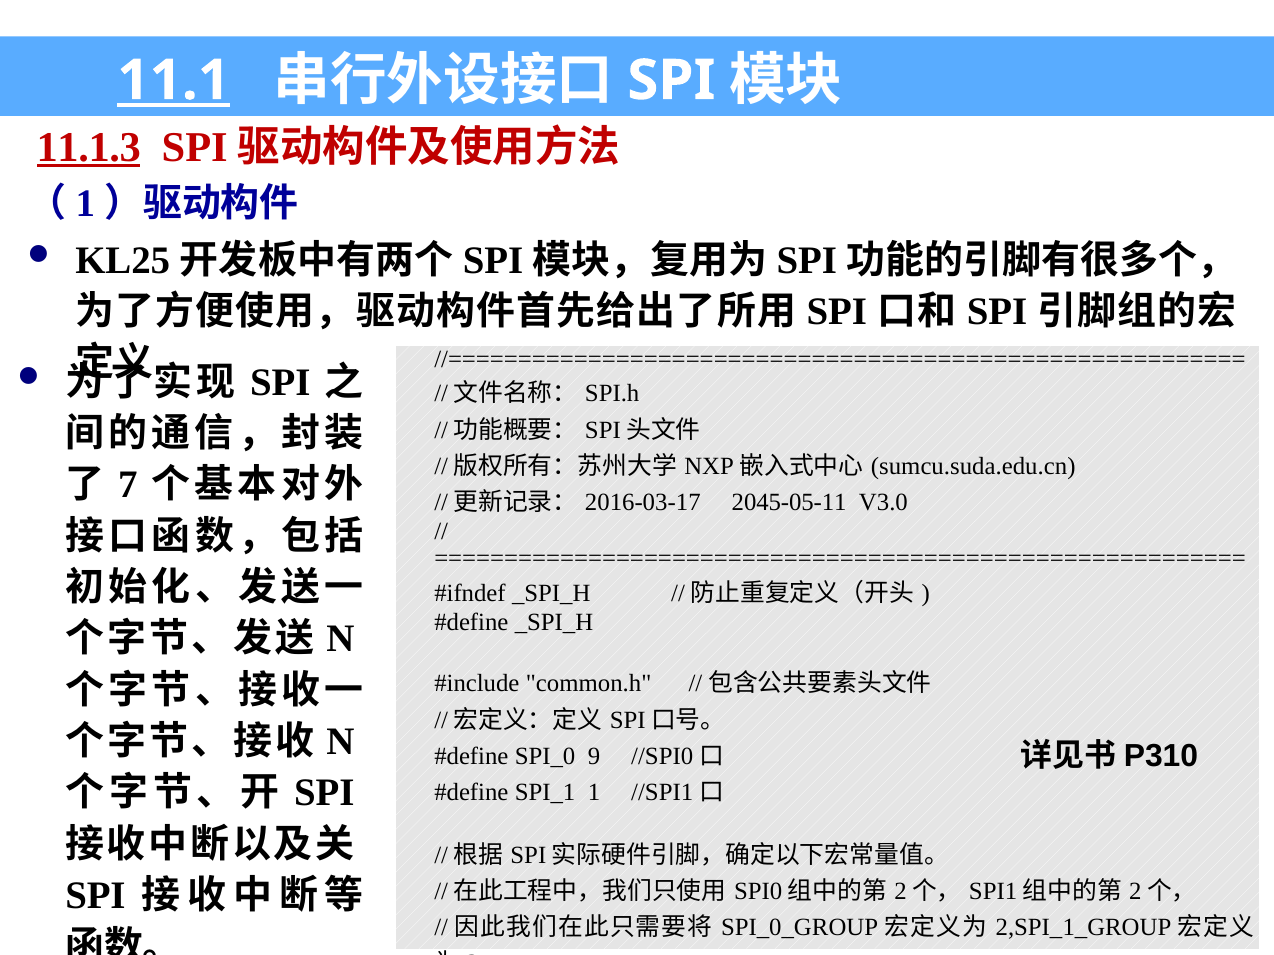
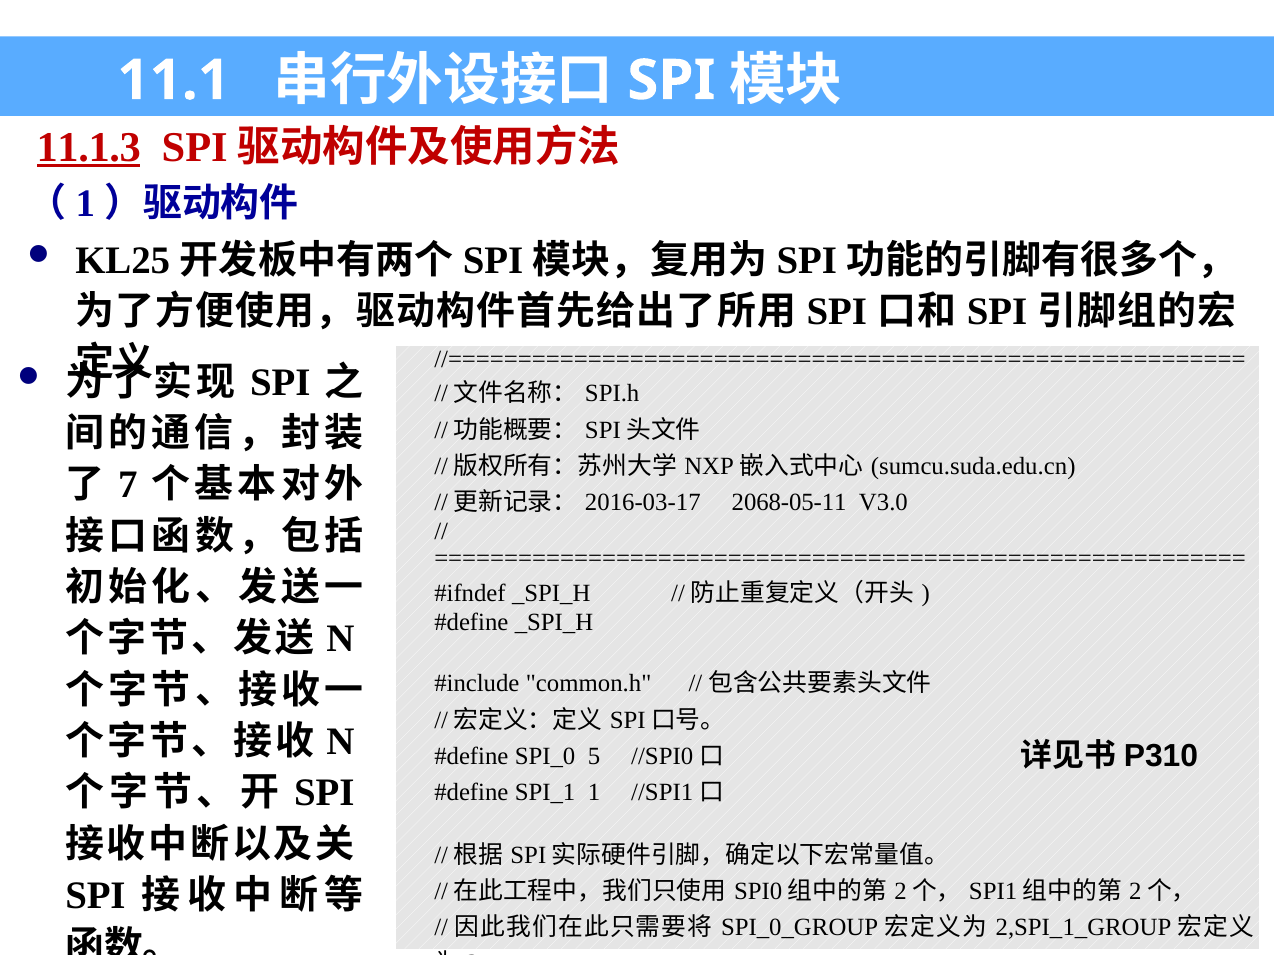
11.1 underline: present -> none (174, 81)
2045-05-11: 2045-05-11 -> 2068-05-11 (789, 502)
9: 9 -> 5 (594, 756)
